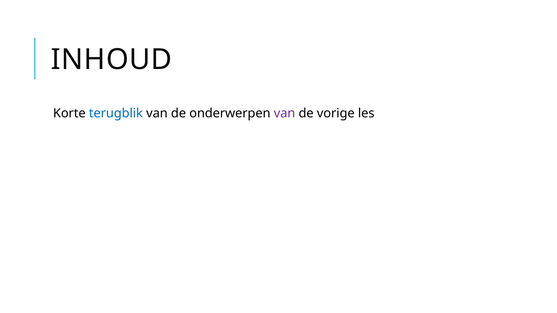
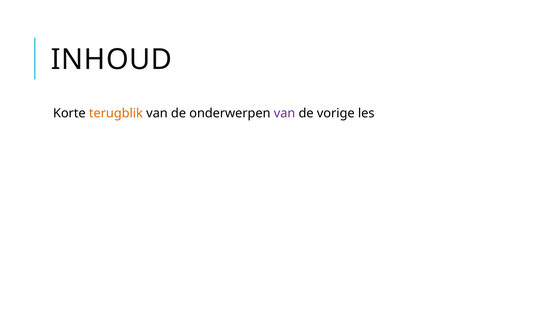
terugblik colour: blue -> orange (116, 113)
